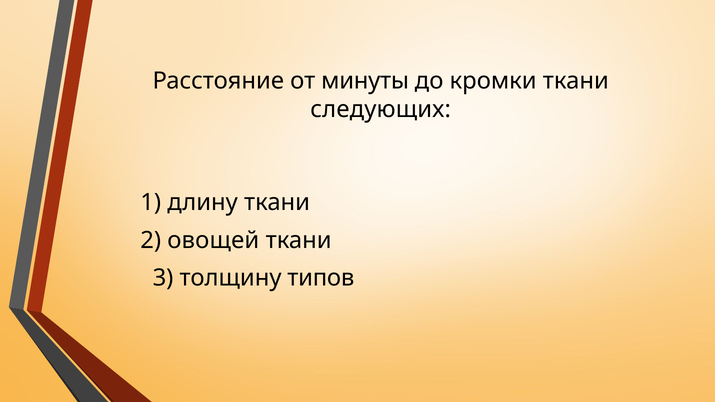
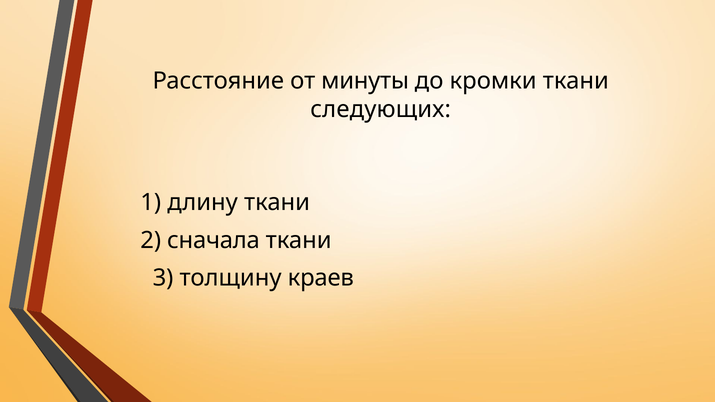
овощей: овощей -> сначала (213, 240)
типов: типов -> краев (321, 278)
